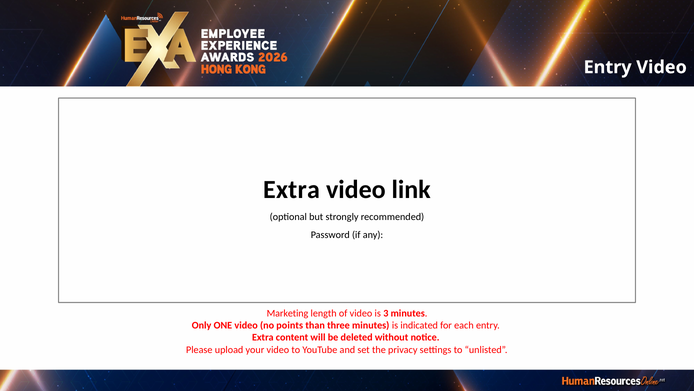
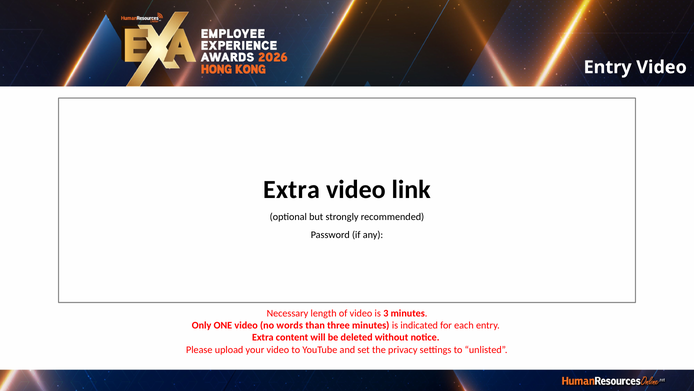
Marketing: Marketing -> Necessary (287, 313)
points: points -> words (290, 325)
